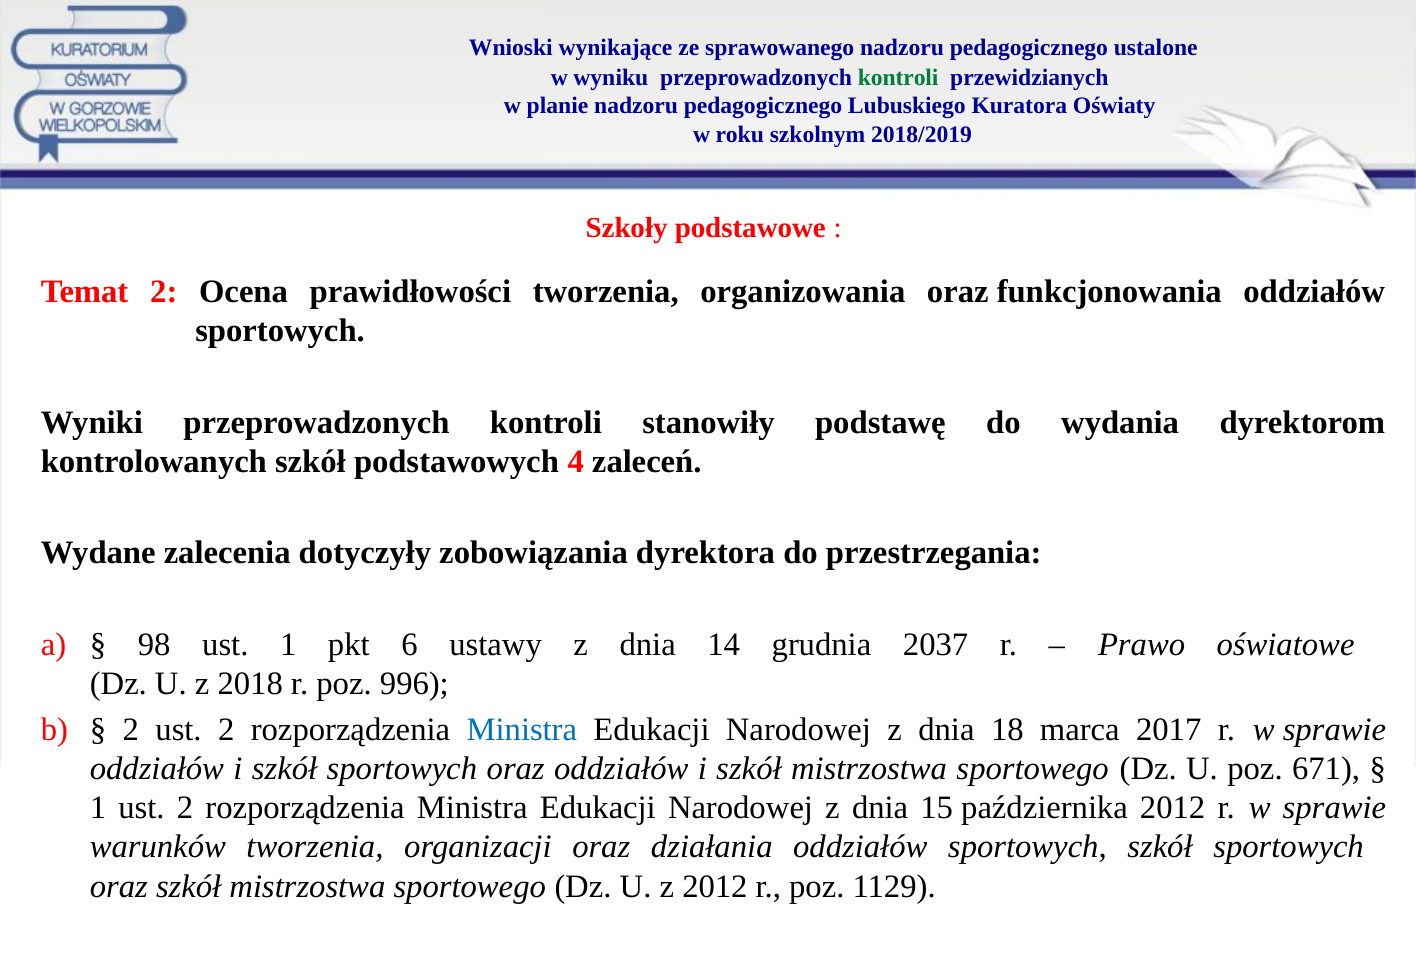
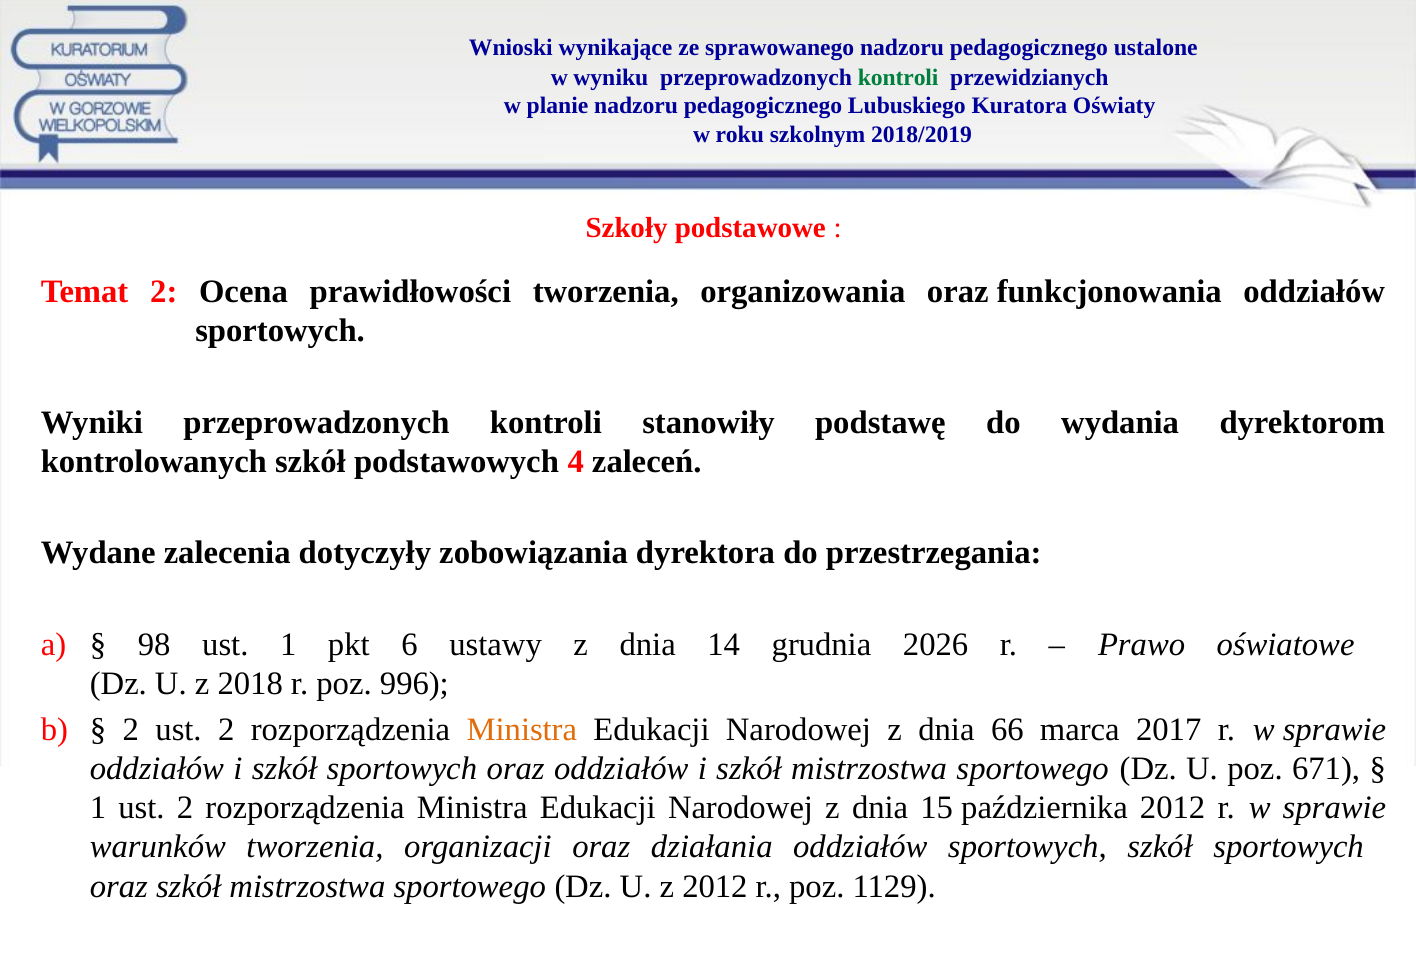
2037: 2037 -> 2026 (936, 645)
Ministra colour: blue -> orange (522, 730)
18: 18 -> 66 (1007, 730)
